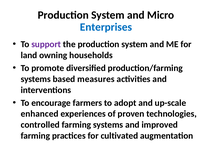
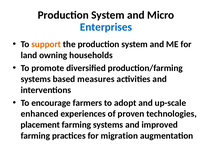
support colour: purple -> orange (46, 44)
controlled: controlled -> placement (40, 125)
cultivated: cultivated -> migration (119, 136)
